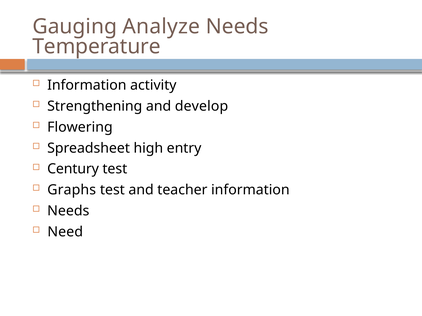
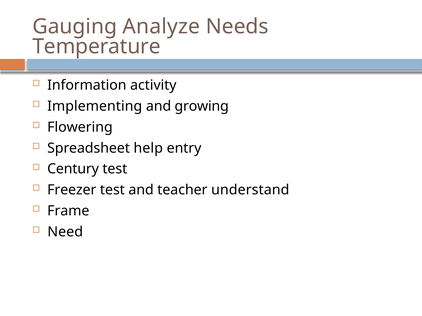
Strengthening: Strengthening -> Implementing (95, 106)
develop: develop -> growing (202, 106)
high: high -> help (148, 148)
Graphs: Graphs -> Freezer (72, 190)
teacher information: information -> understand (250, 190)
Needs: Needs -> Frame (68, 211)
